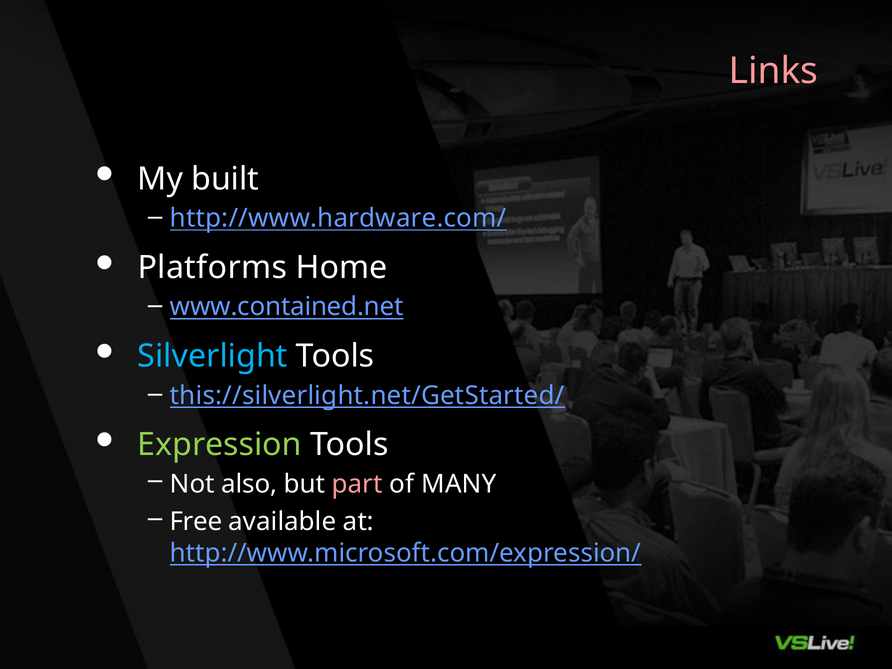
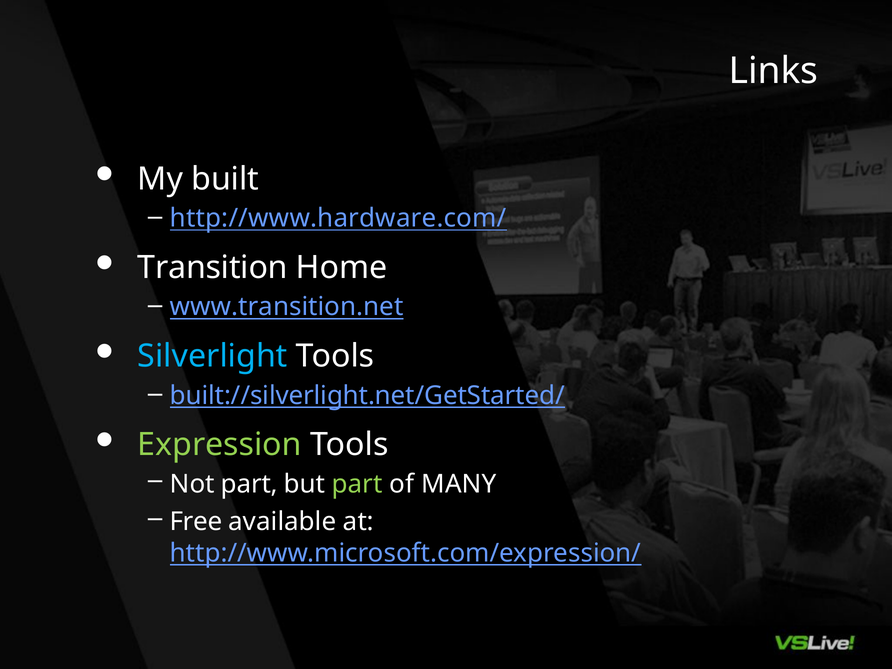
Links colour: pink -> white (773, 71)
Platforms: Platforms -> Transition (213, 268)
www.contained.net: www.contained.net -> www.transition.net (287, 307)
this://silverlight.net/GetStarted/: this://silverlight.net/GetStarted/ -> built://silverlight.net/GetStarted/ (367, 395)
Not also: also -> part (249, 484)
part colour: pink -> light green (357, 484)
